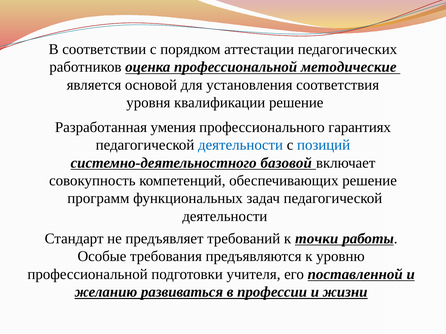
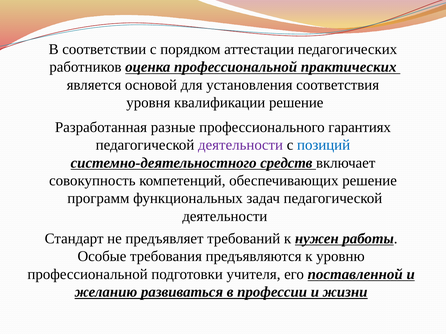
методические: методические -> практических (349, 67)
умения: умения -> разные (173, 127)
деятельности colour: blue -> purple (241, 145)
базовой: базовой -> средств (286, 163)
точки: точки -> нужен (317, 239)
